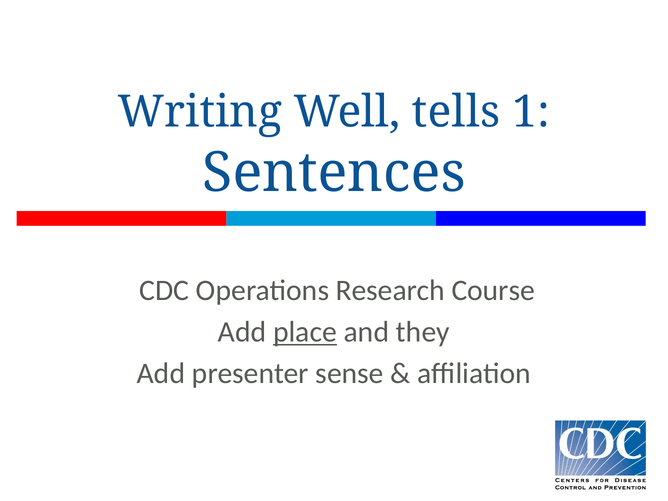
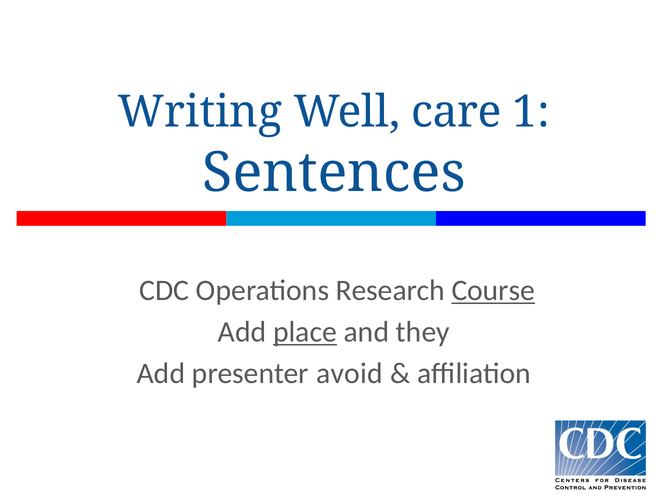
tells: tells -> care (456, 112)
Course underline: none -> present (493, 290)
sense: sense -> avoid (349, 374)
